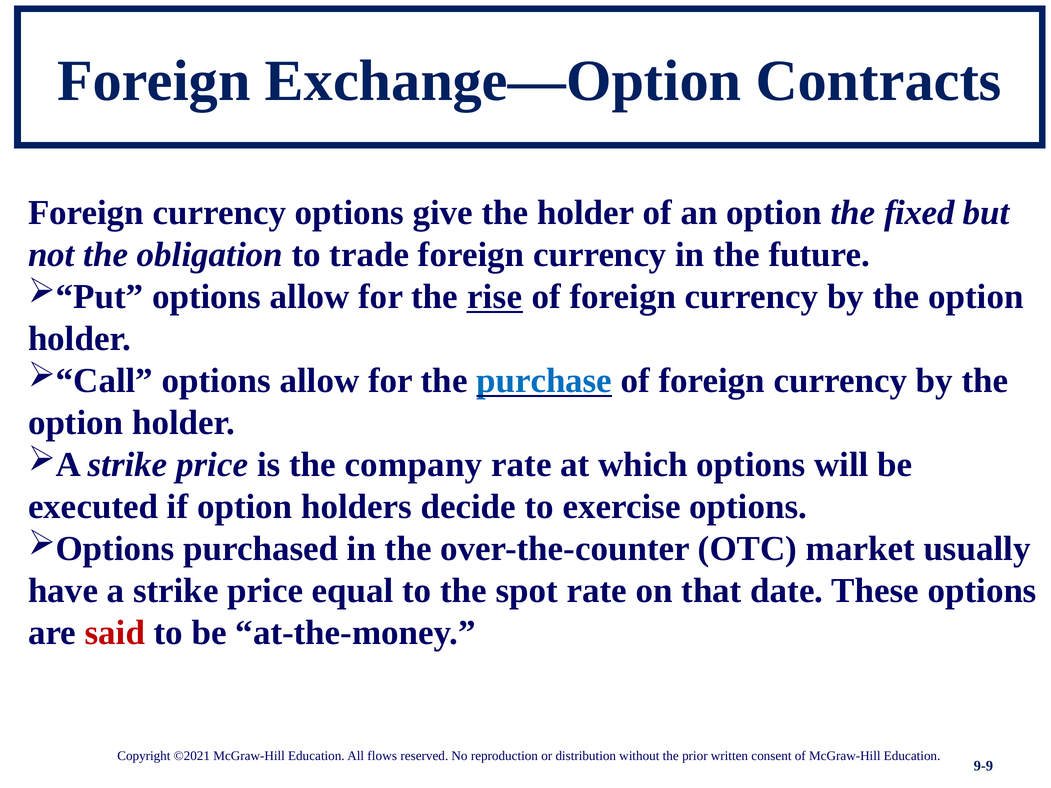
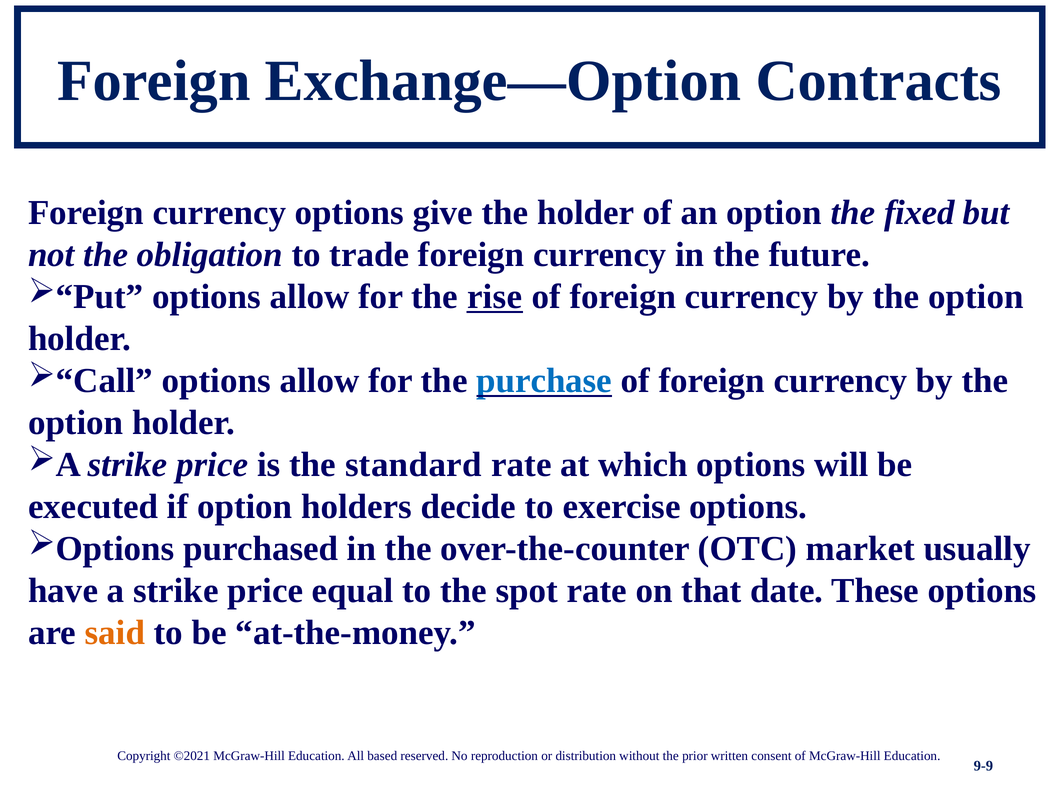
company: company -> standard (413, 465)
said colour: red -> orange (115, 633)
flows: flows -> based (382, 756)
